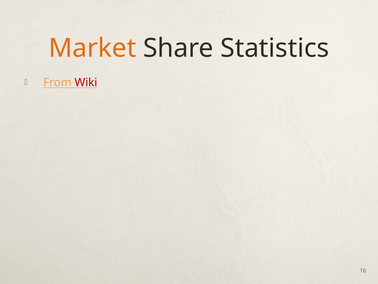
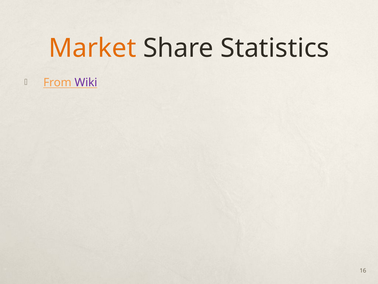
Wiki colour: red -> purple (86, 82)
